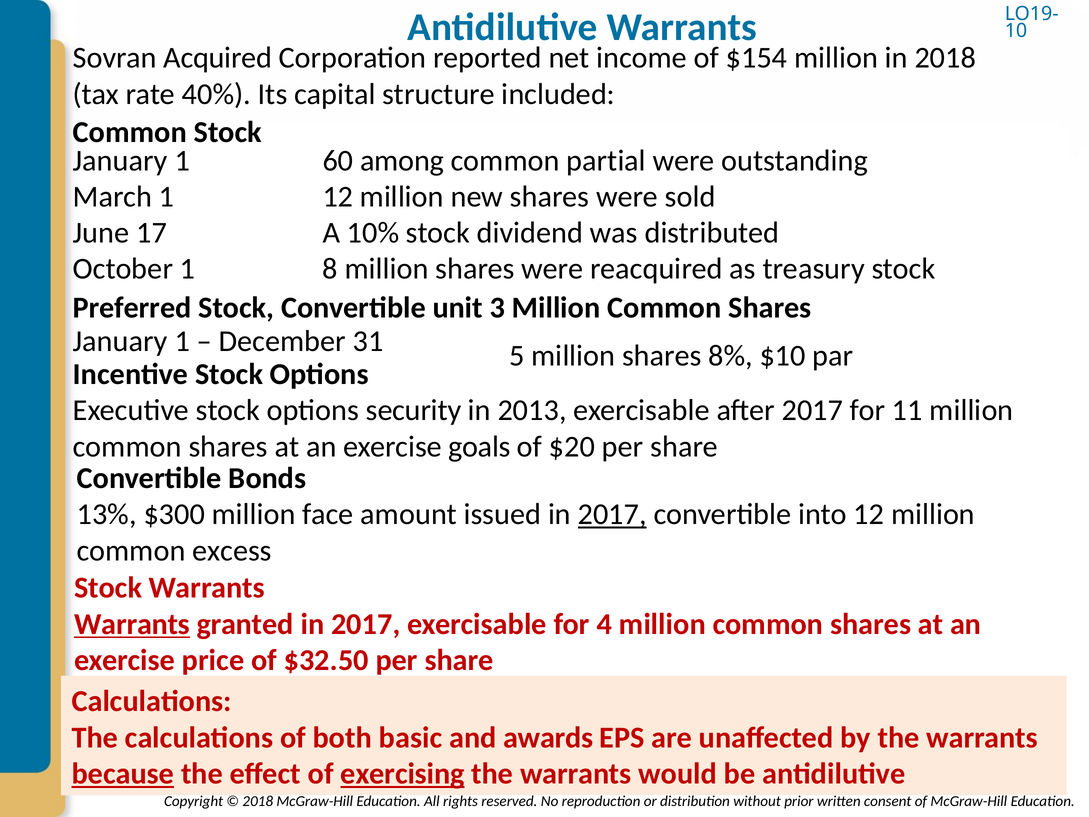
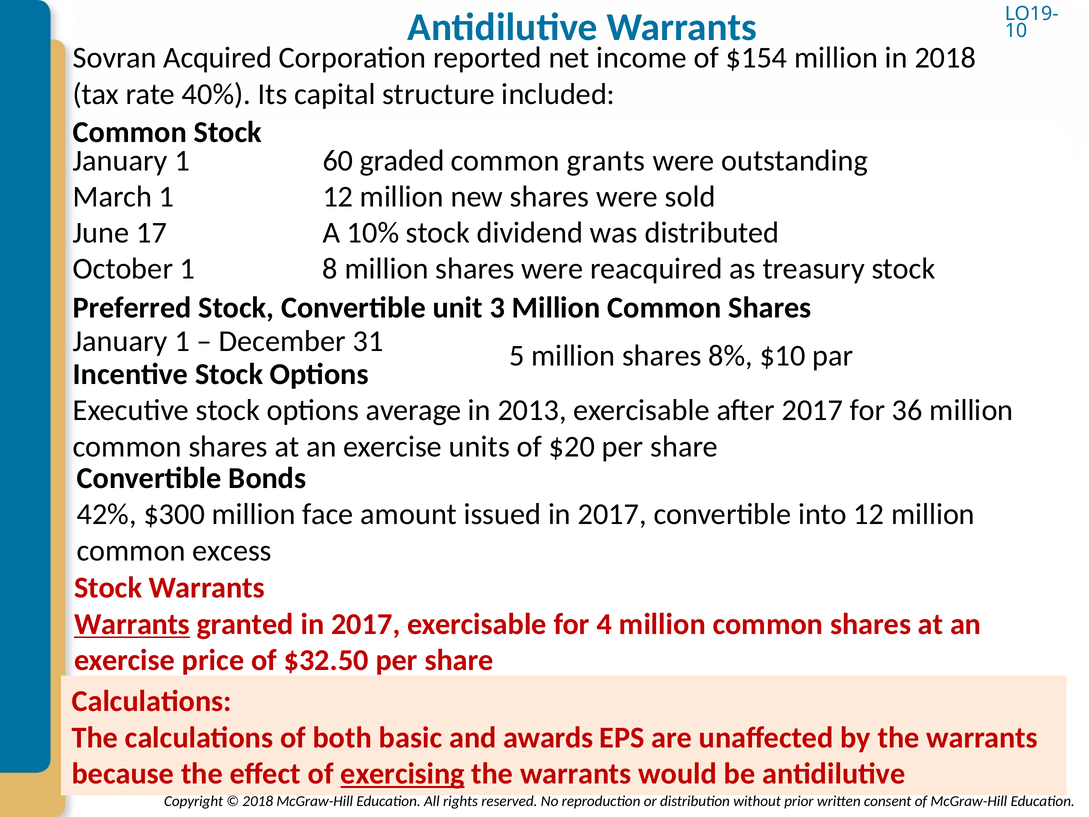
among: among -> graded (402, 160)
partial: partial -> grants (606, 160)
security: security -> average (414, 410)
11: 11 -> 36 (907, 410)
goals: goals -> units (479, 447)
13%: 13% -> 42% (107, 514)
2017 underline: present -> none (612, 514)
because underline: present -> none (123, 774)
